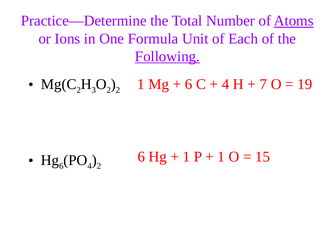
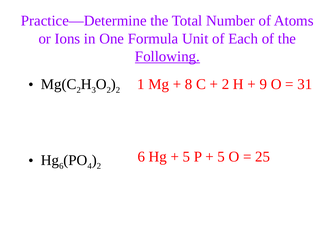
Atoms underline: present -> none (294, 21)
6: 6 -> 8 (189, 84)
4: 4 -> 2 (226, 84)
7: 7 -> 9 (263, 84)
19: 19 -> 31 (305, 84)
1: 1 -> 5 (186, 157)
1: 1 -> 5 (221, 157)
15: 15 -> 25 (263, 157)
